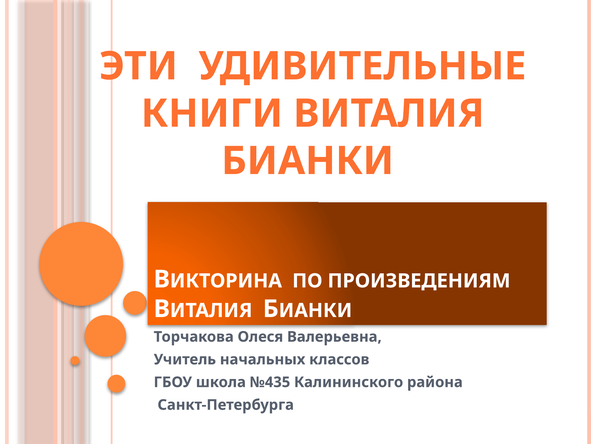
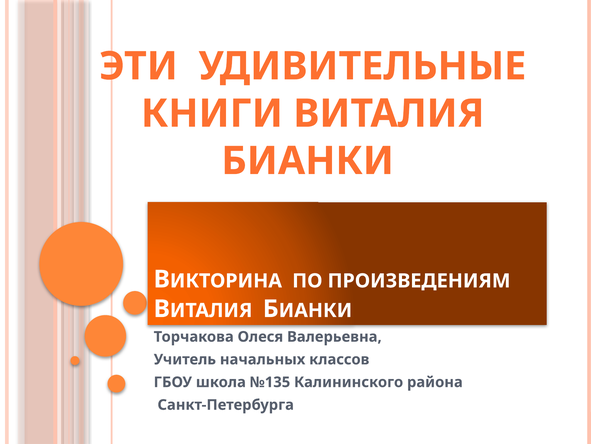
№435: №435 -> №135 (270, 382)
